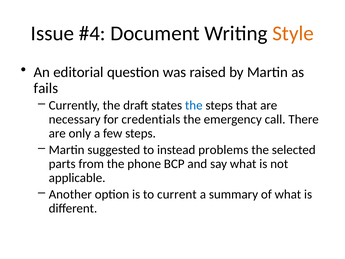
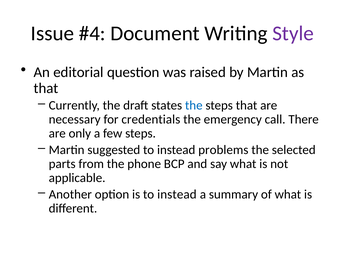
Style colour: orange -> purple (293, 33)
fails: fails -> that (46, 88)
is to current: current -> instead (177, 194)
